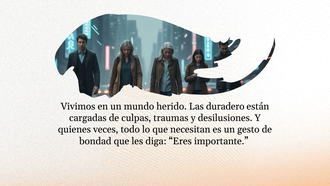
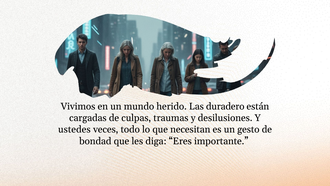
quienes: quienes -> ustedes (74, 129)
